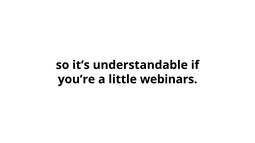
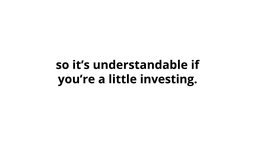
webinars: webinars -> investing (169, 80)
